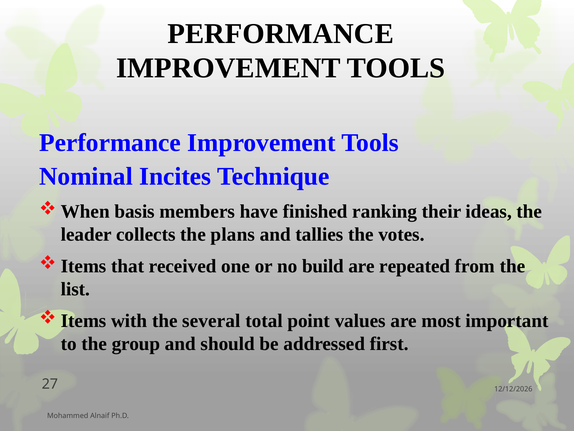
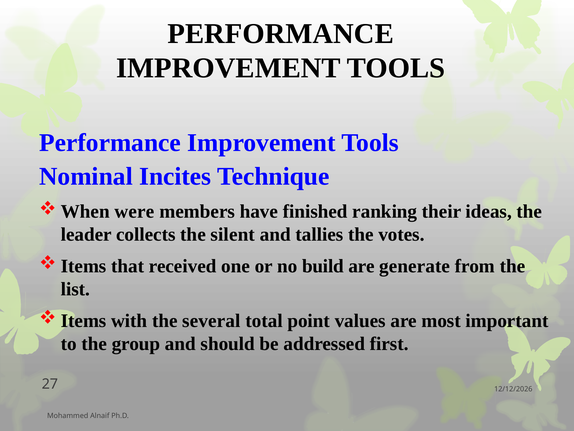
basis: basis -> were (134, 211)
plans: plans -> silent (233, 234)
repeated: repeated -> generate (415, 266)
